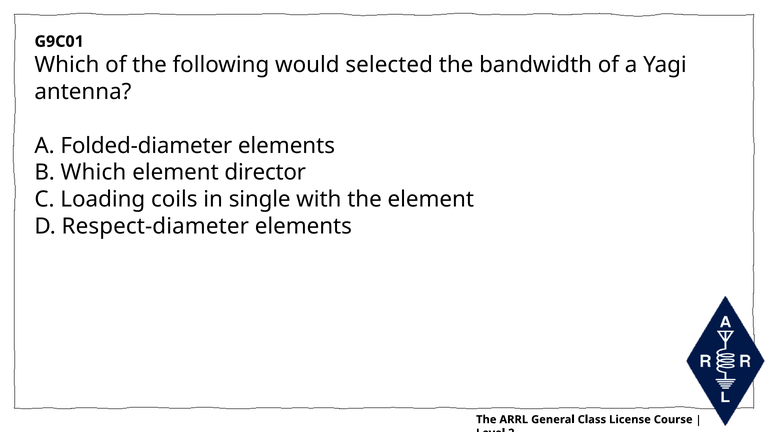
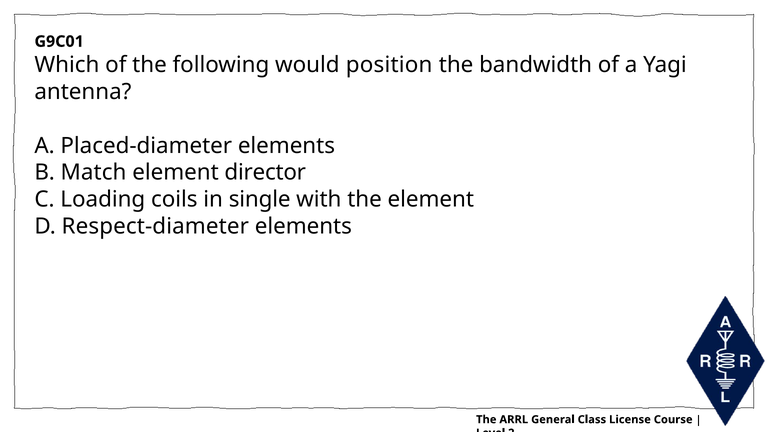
selected: selected -> position (389, 65)
Folded-diameter: Folded-diameter -> Placed-diameter (146, 146)
B Which: Which -> Match (93, 173)
